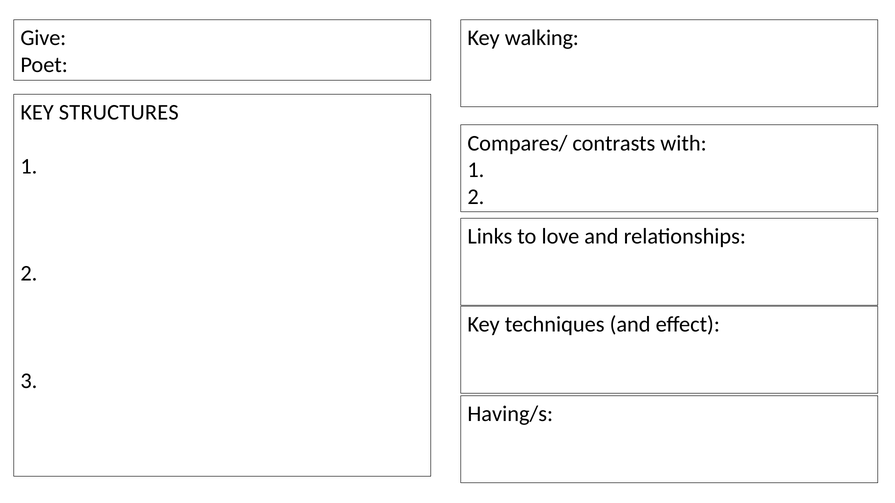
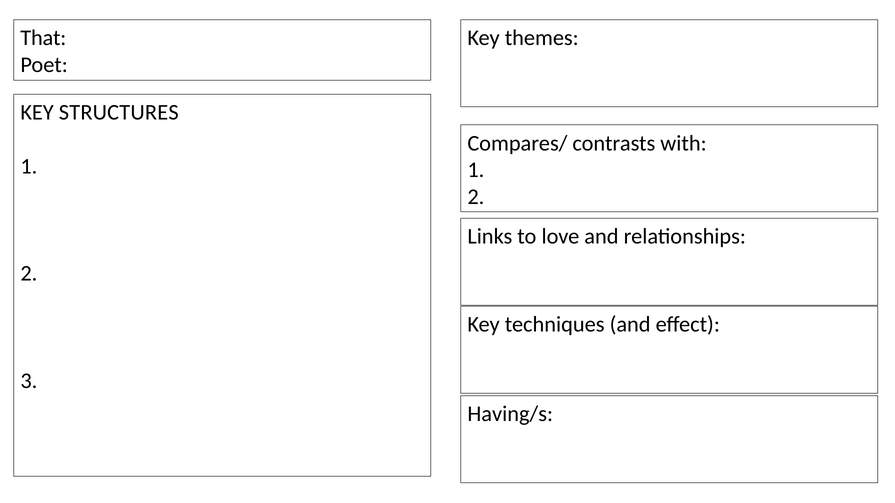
Give: Give -> That (43, 38)
walking: walking -> themes (542, 38)
